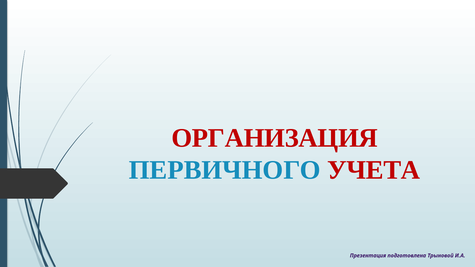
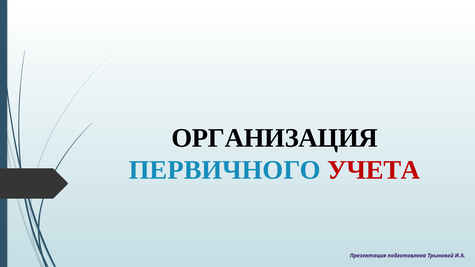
ОРГАНИЗАЦИЯ colour: red -> black (275, 138)
